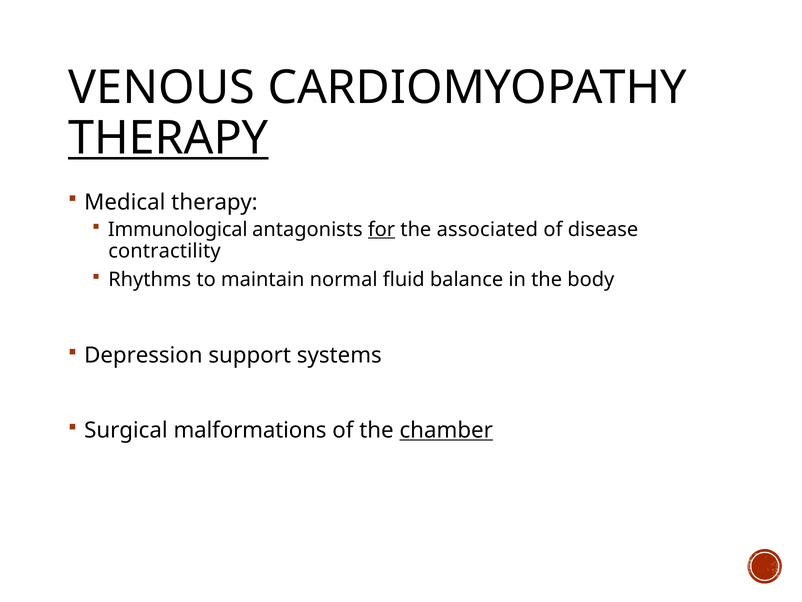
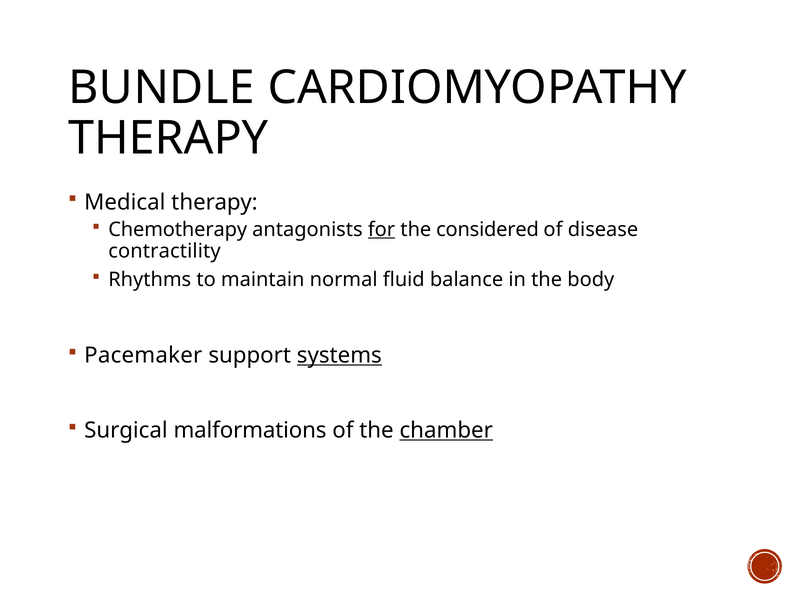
VENOUS: VENOUS -> BUNDLE (162, 87)
THERAPY underline: present -> none (168, 138)
Immunological: Immunological -> Chemotherapy (178, 229)
associated: associated -> considered (488, 229)
Depression: Depression -> Pacemaker (143, 355)
systems underline: none -> present (339, 355)
